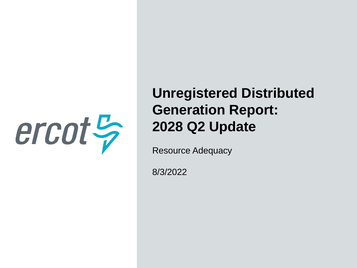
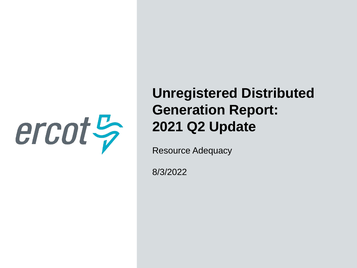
2028: 2028 -> 2021 (168, 127)
